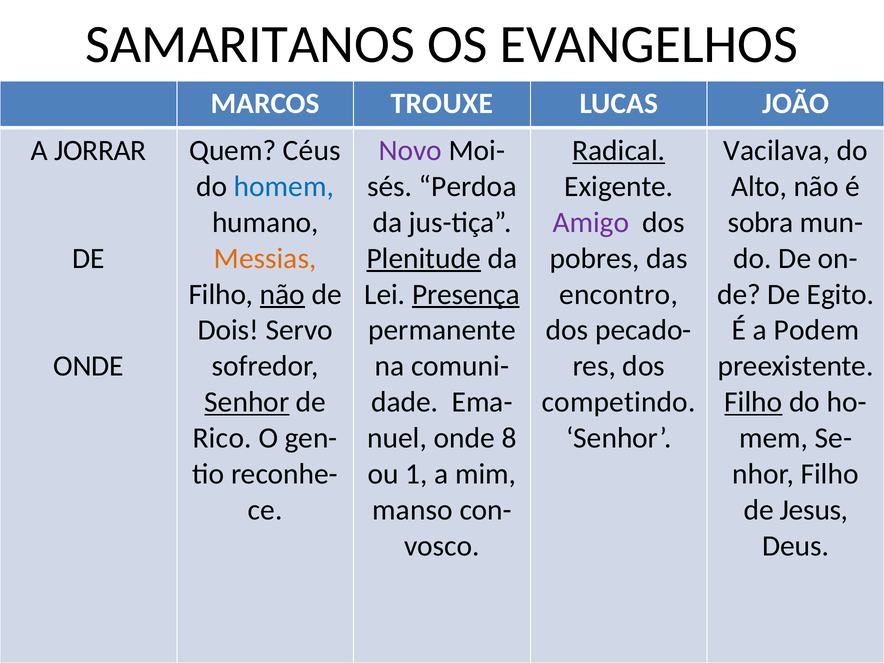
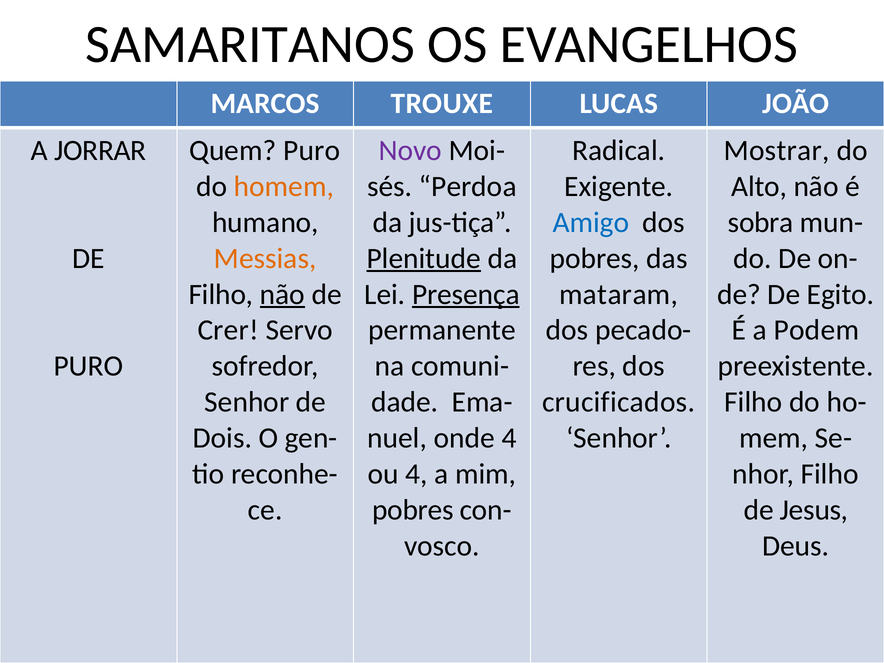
Quem Céus: Céus -> Puro (312, 150)
Radical underline: present -> none (619, 150)
Vacilava: Vacilava -> Mostrar (777, 150)
homem colour: blue -> orange (284, 186)
Amigo colour: purple -> blue (591, 222)
encontro: encontro -> mataram (619, 294)
Dois: Dois -> Crer (228, 330)
ONDE: ONDE -> PURO (88, 366)
Senhor underline: present -> none (247, 402)
competindo: competindo -> crucificados (619, 402)
Filho underline: present -> none (753, 402)
Rico: Rico -> Dois (222, 438)
onde 8: 8 -> 4 (509, 438)
ou 1: 1 -> 4 (417, 474)
manso: manso -> pobres (413, 510)
